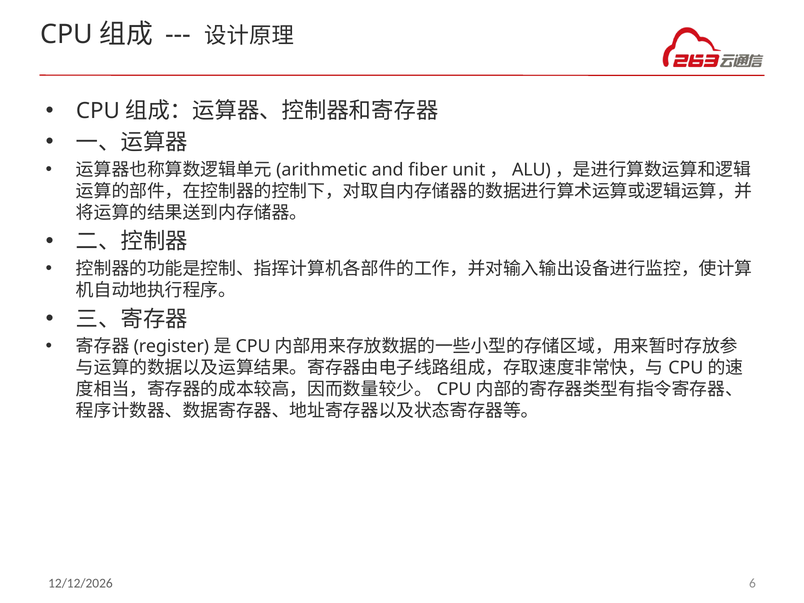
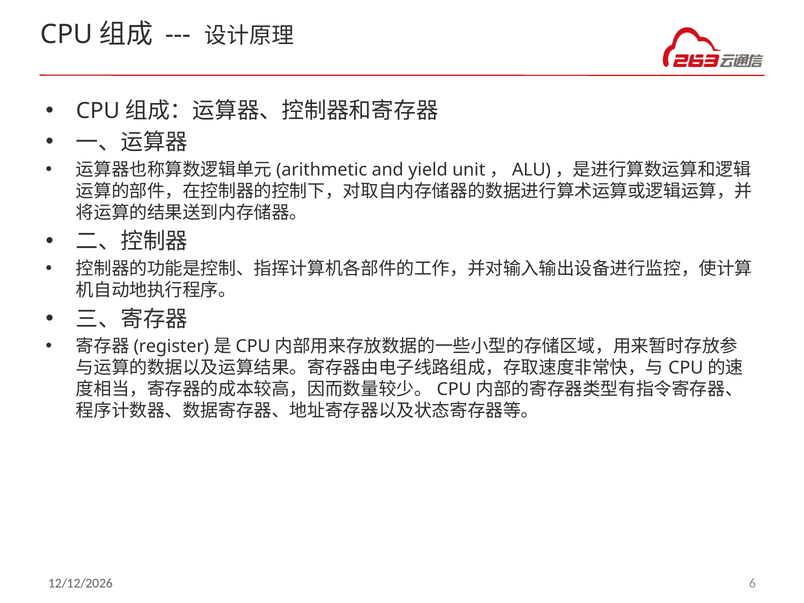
fiber: fiber -> yield (428, 170)
